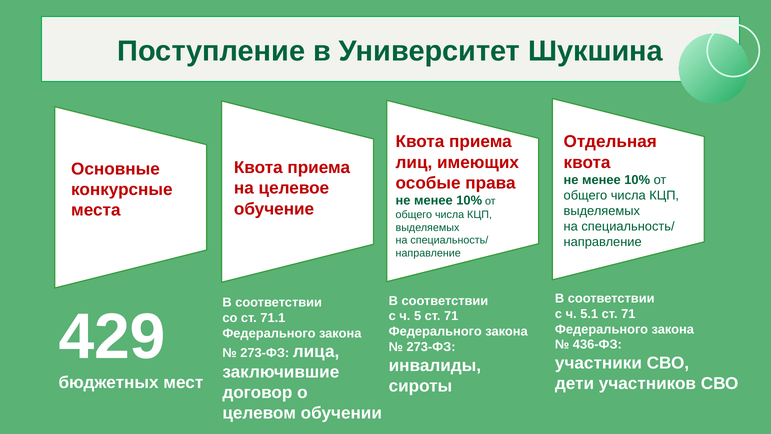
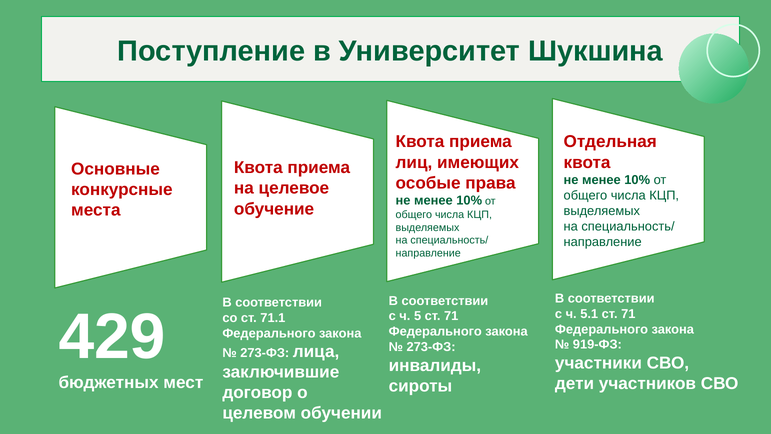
436-ФЗ: 436-ФЗ -> 919-ФЗ (597, 344)
